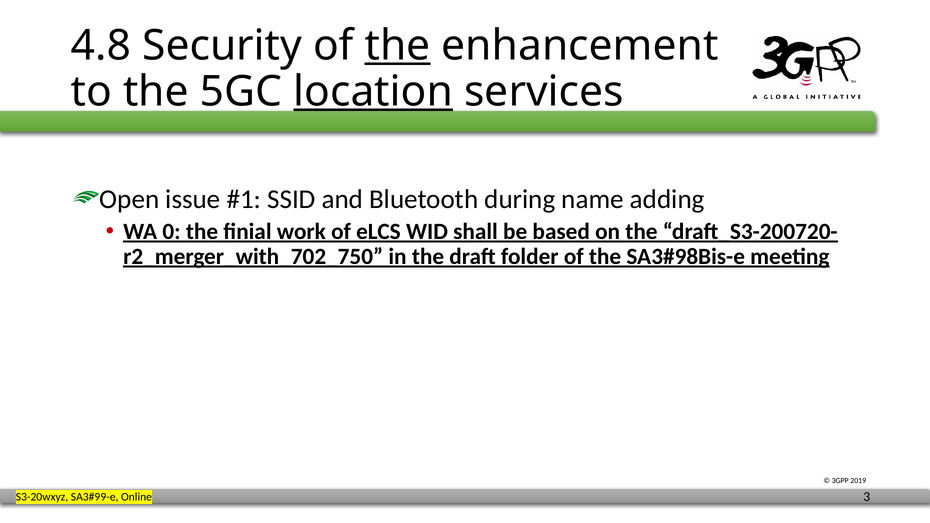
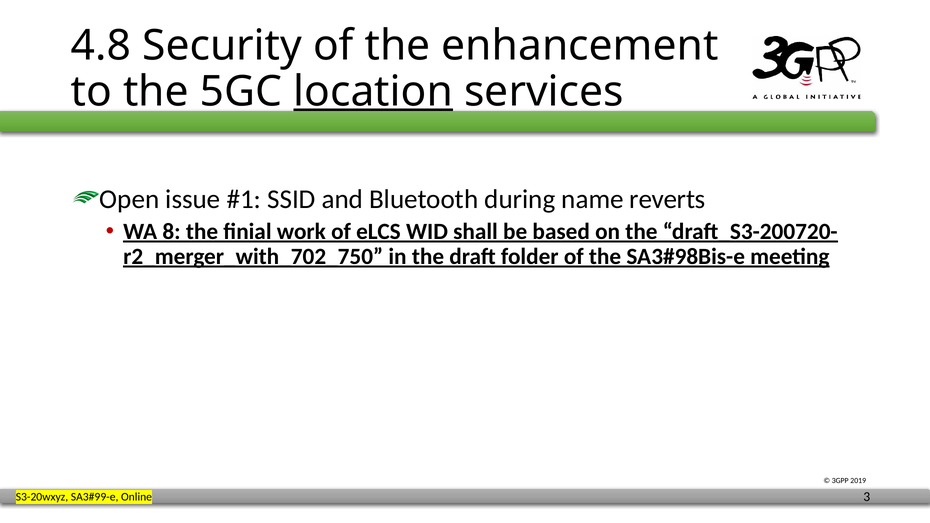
the underline: present -> none (397, 45)
adding: adding -> reverts (667, 199)
0: 0 -> 8 (172, 232)
